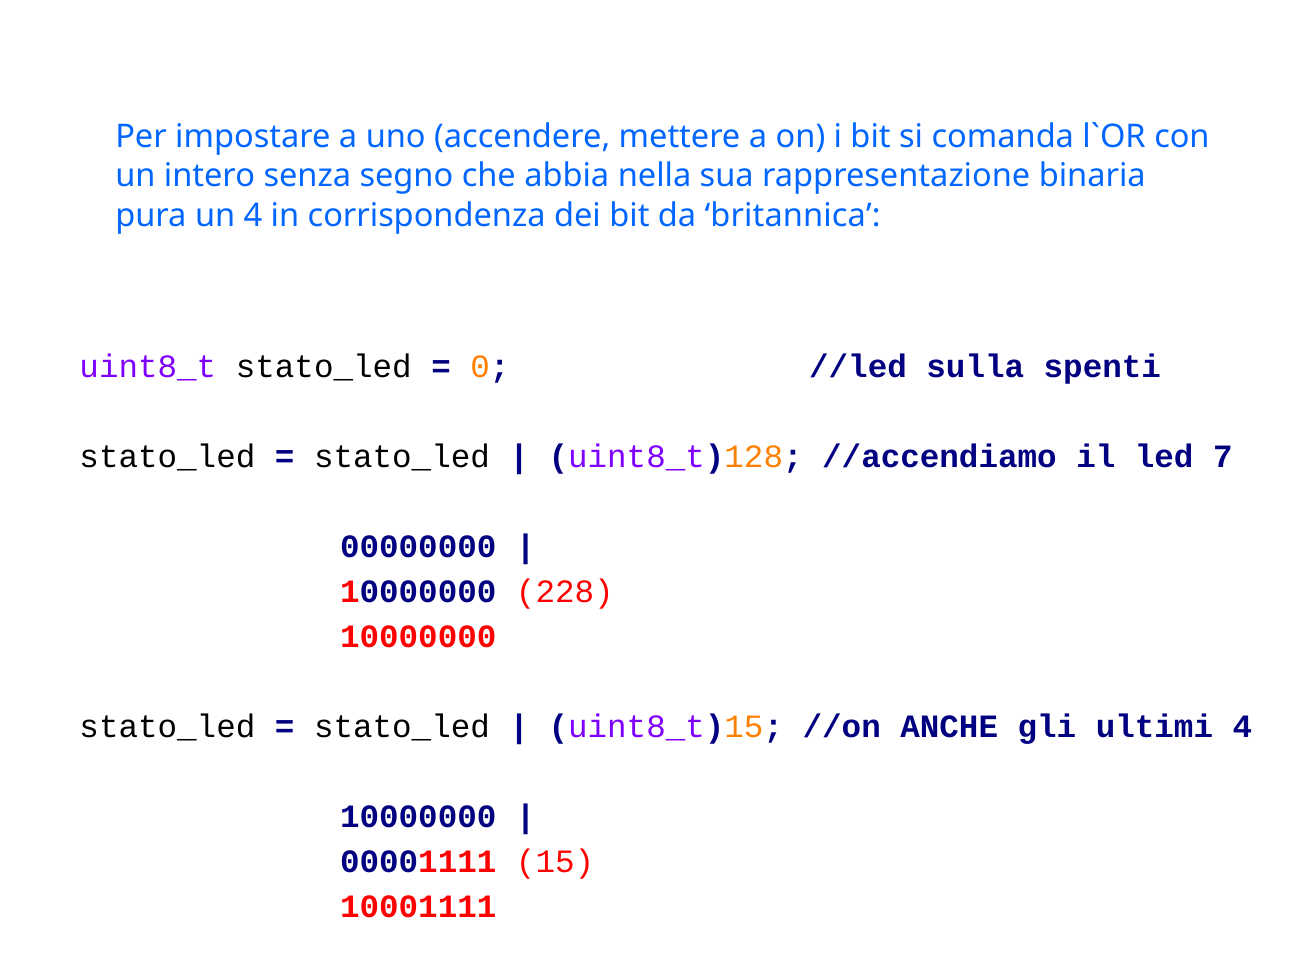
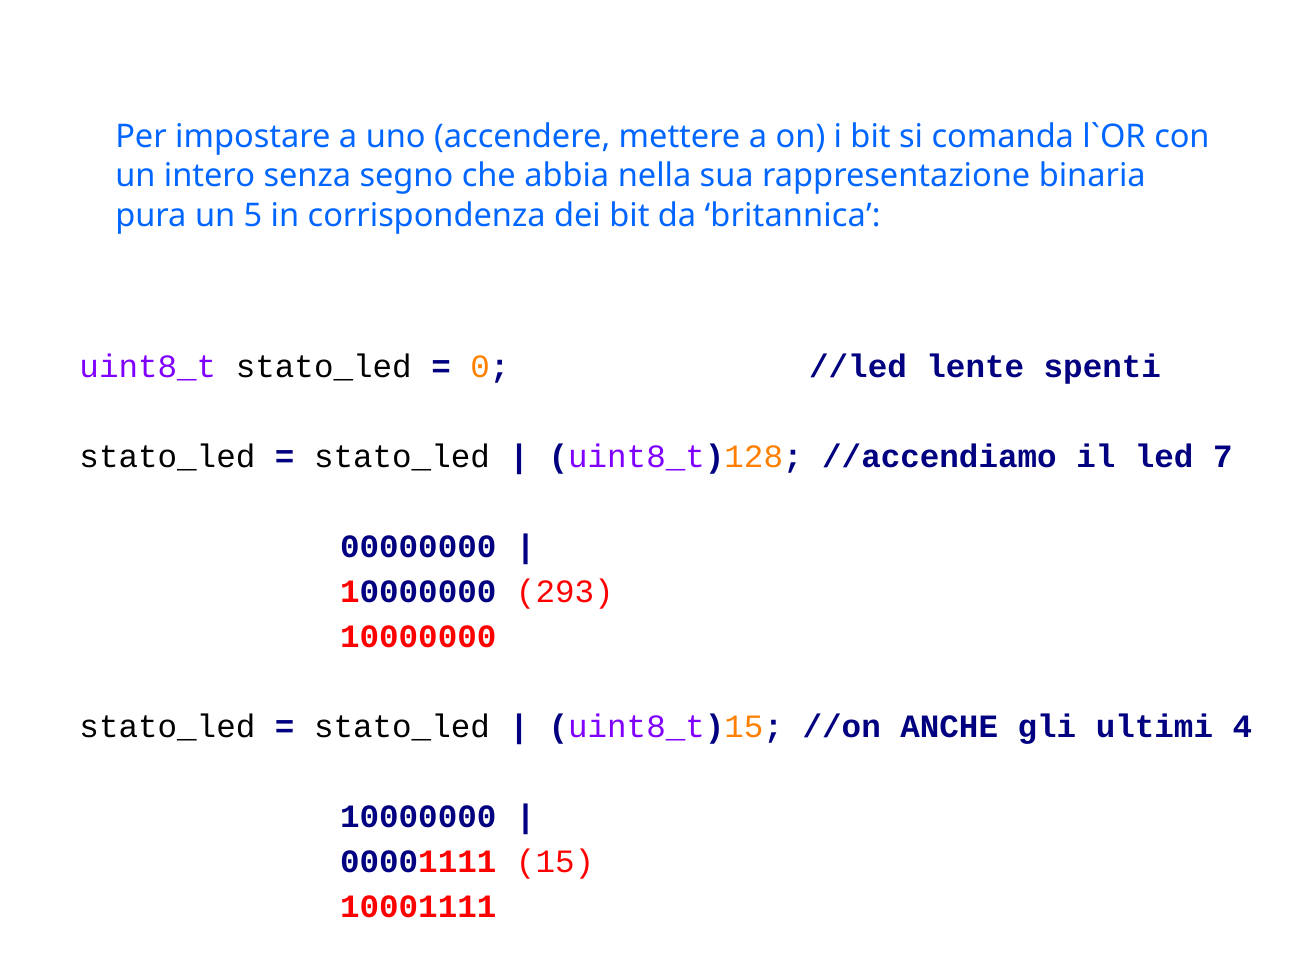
un 4: 4 -> 5 (253, 215)
sulla: sulla -> lente (975, 367)
228: 228 -> 293 (565, 592)
